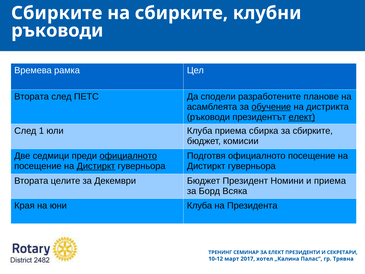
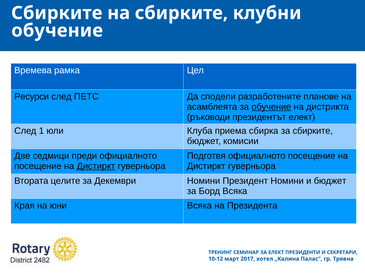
ръководи: ръководи -> обучение (57, 31)
Втората: Втората -> Ресурси (32, 97)
елект underline: present -> none (302, 117)
официалното underline: present -> none (128, 156)
Декември Бюджет: Бюджет -> Номини (204, 181)
и приема: приема -> бюджет (330, 181)
юни Клуба: Клуба -> Всяка (199, 206)
